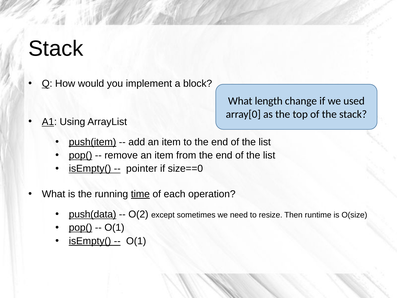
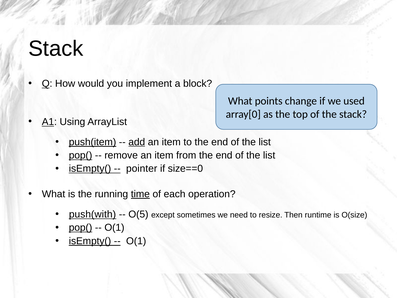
length: length -> points (269, 101)
add underline: none -> present (137, 142)
push(data: push(data -> push(with (92, 214)
O(2: O(2 -> O(5 (138, 214)
